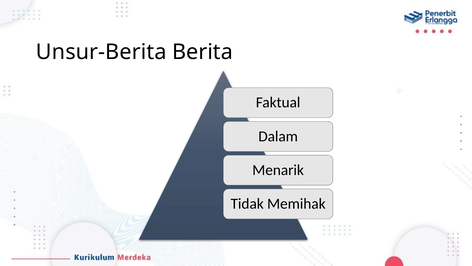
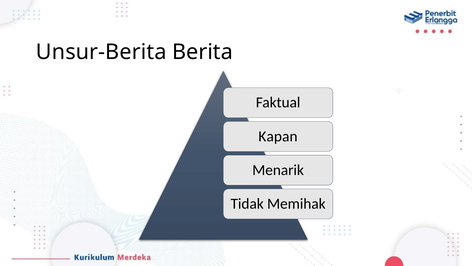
Dalam: Dalam -> Kapan (278, 136)
